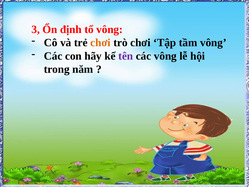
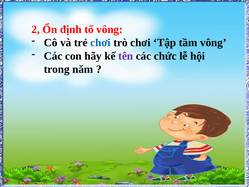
3: 3 -> 2 (36, 29)
chơi colour: orange -> blue (101, 43)
các vông: vông -> chức (165, 56)
